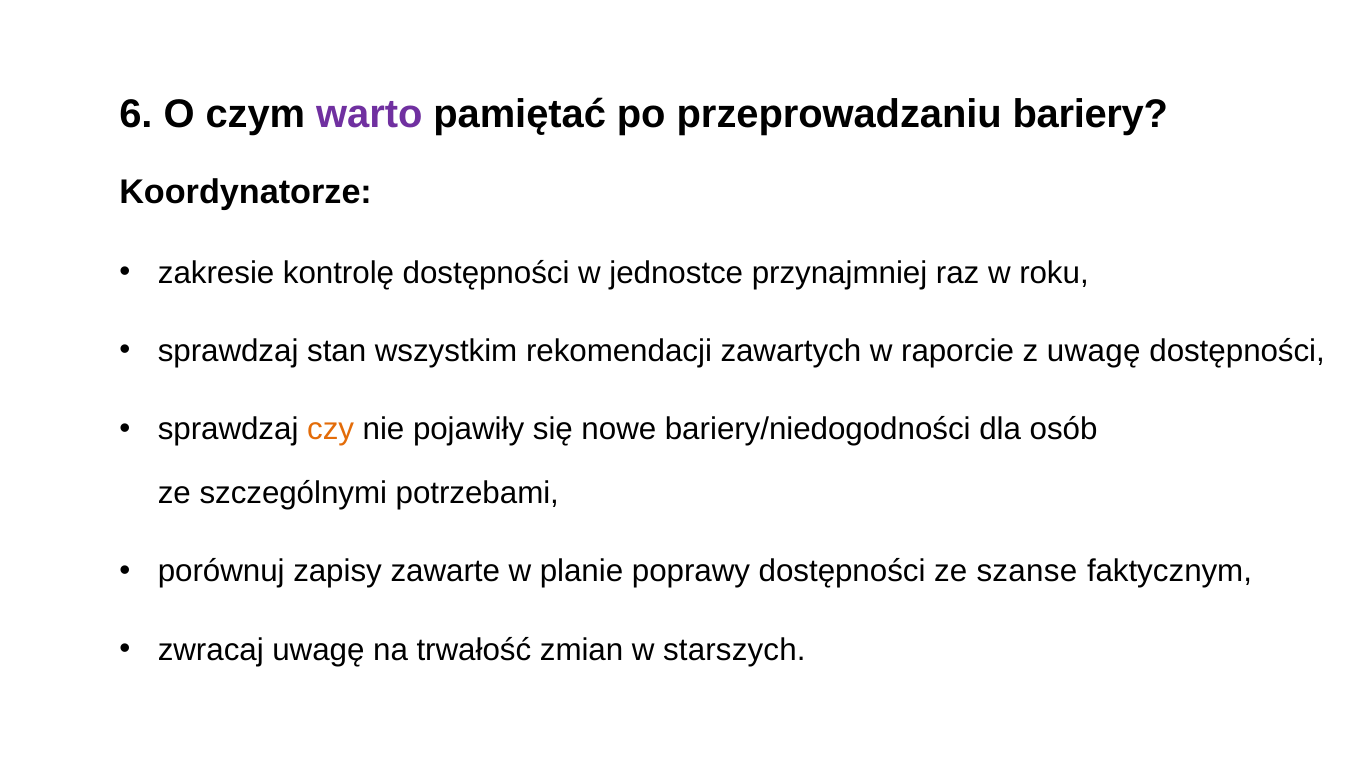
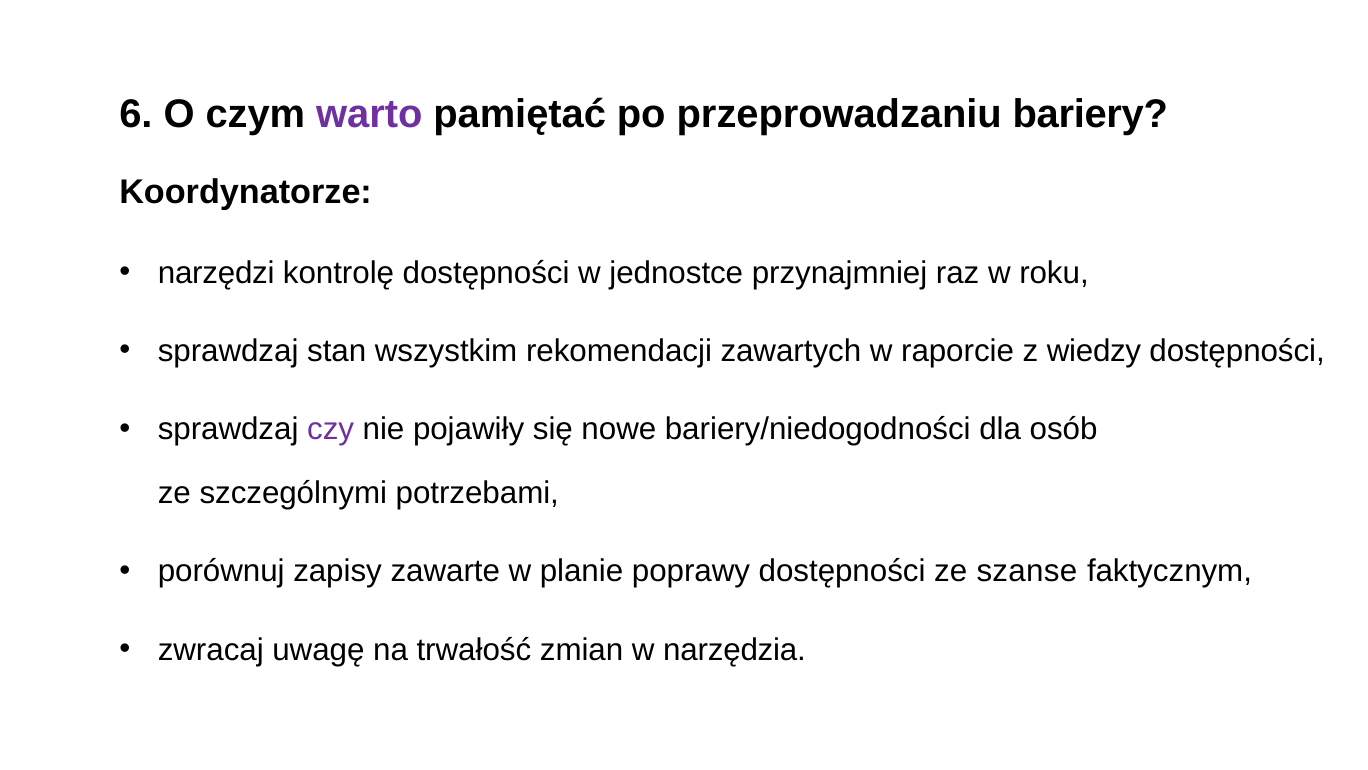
zakresie: zakresie -> narzędzi (216, 273)
z uwagę: uwagę -> wiedzy (1094, 351)
czy colour: orange -> purple (331, 429)
starszych: starszych -> narzędzia (734, 649)
